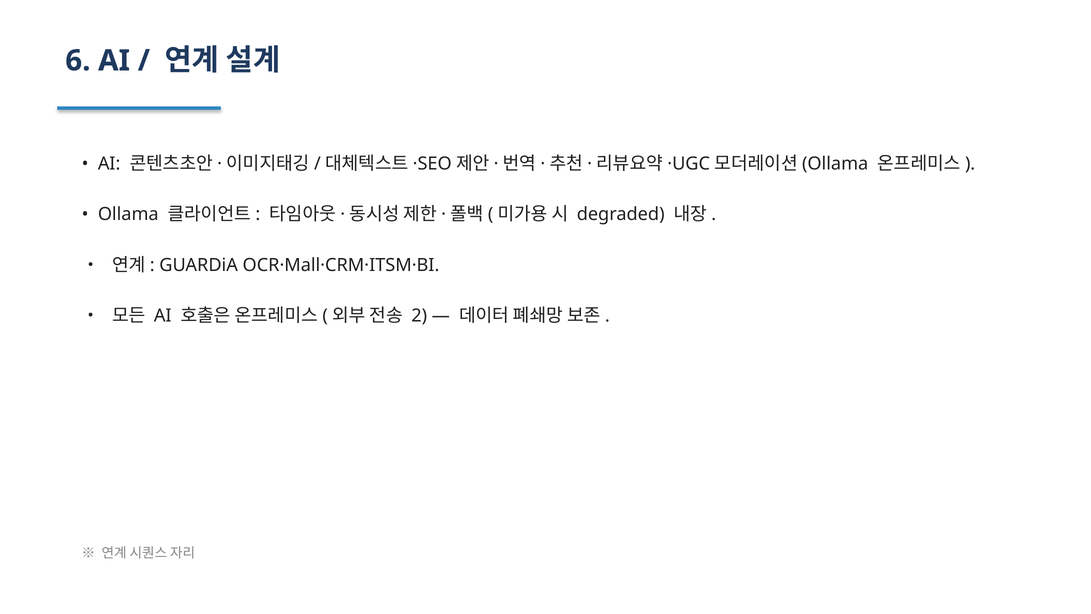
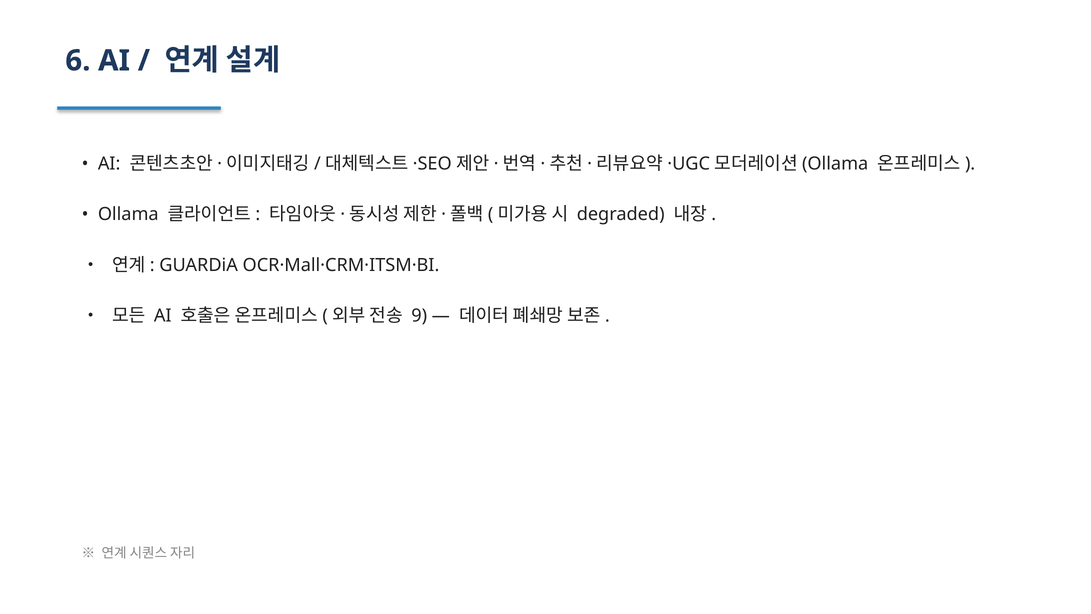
2: 2 -> 9 (419, 316)
